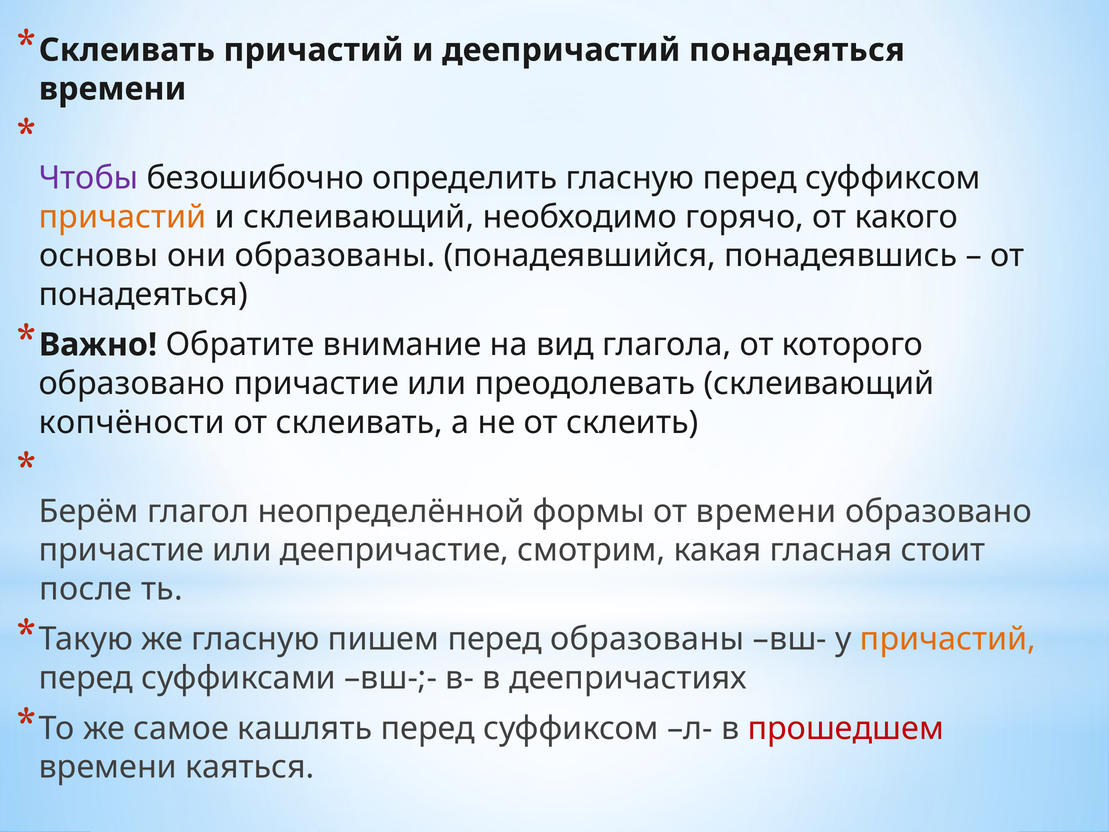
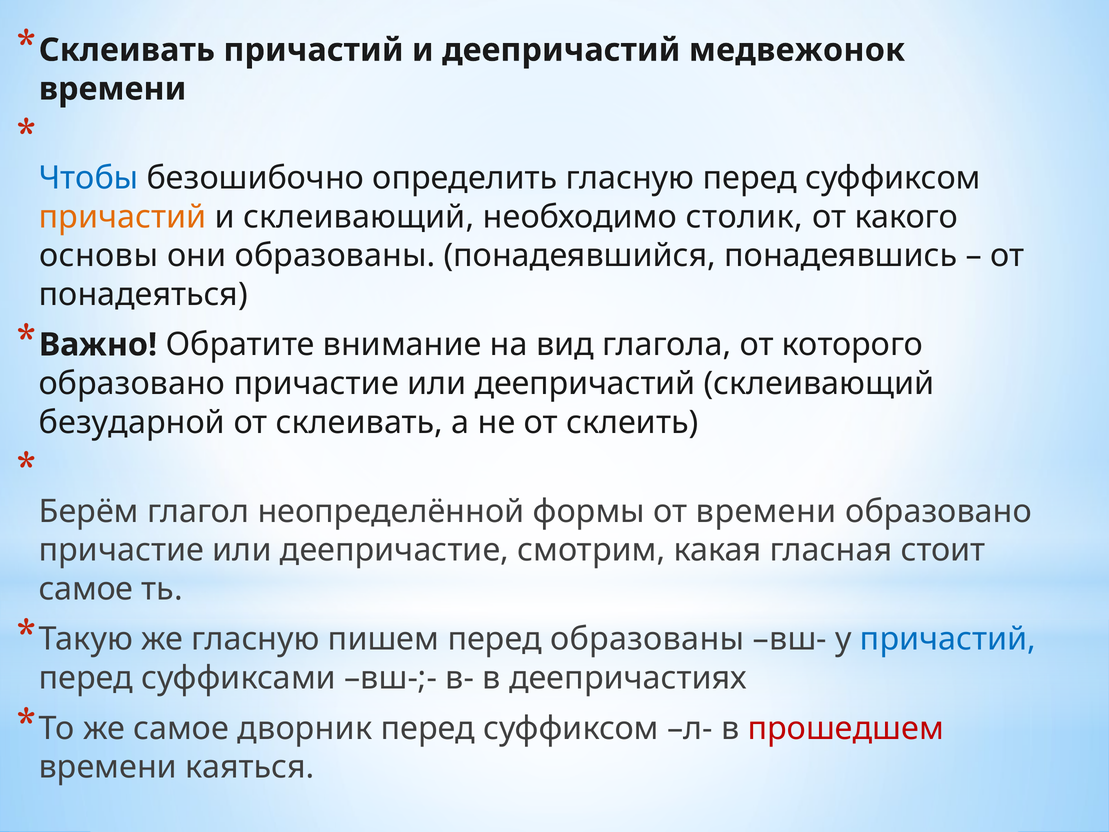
деепричастий понадеяться: понадеяться -> медвежонок (797, 50)
Чтобы colour: purple -> blue (89, 178)
горячо: горячо -> столик (744, 217)
или преодолевать: преодолевать -> деепричастий (585, 383)
копчёности: копчёности -> безударной (132, 422)
после: после -> самое (86, 589)
причастий colour: orange -> blue (948, 639)
кашлять: кашлять -> дворник (305, 728)
